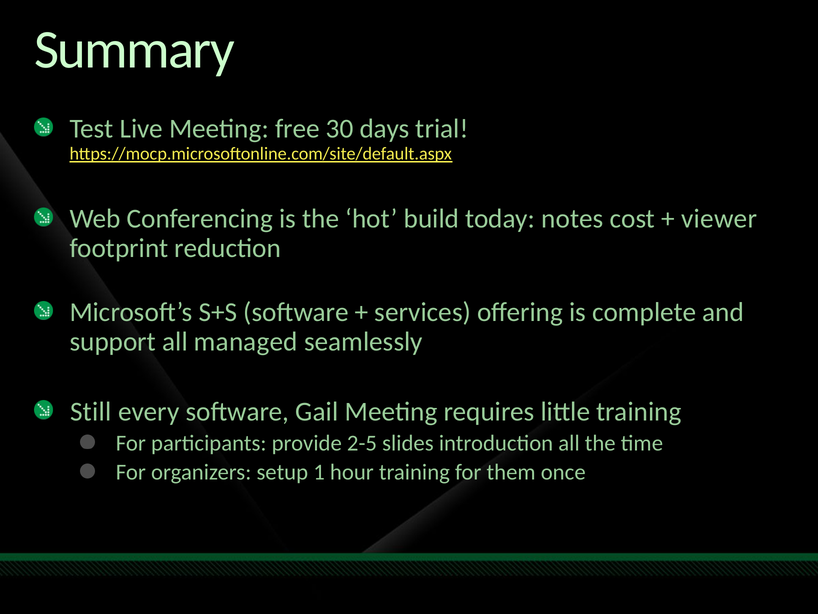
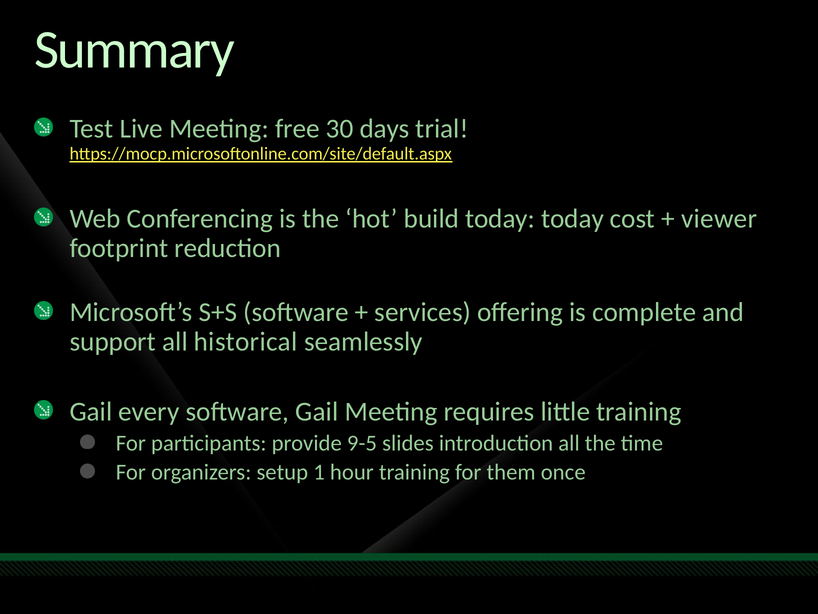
today notes: notes -> today (573, 219)
managed: managed -> historical (246, 341)
Still: Still -> Gail (91, 411)
2-5: 2-5 -> 9-5 (362, 443)
